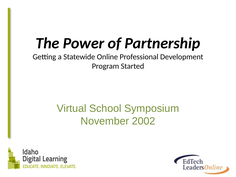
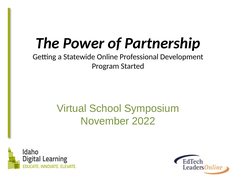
2002: 2002 -> 2022 (144, 121)
